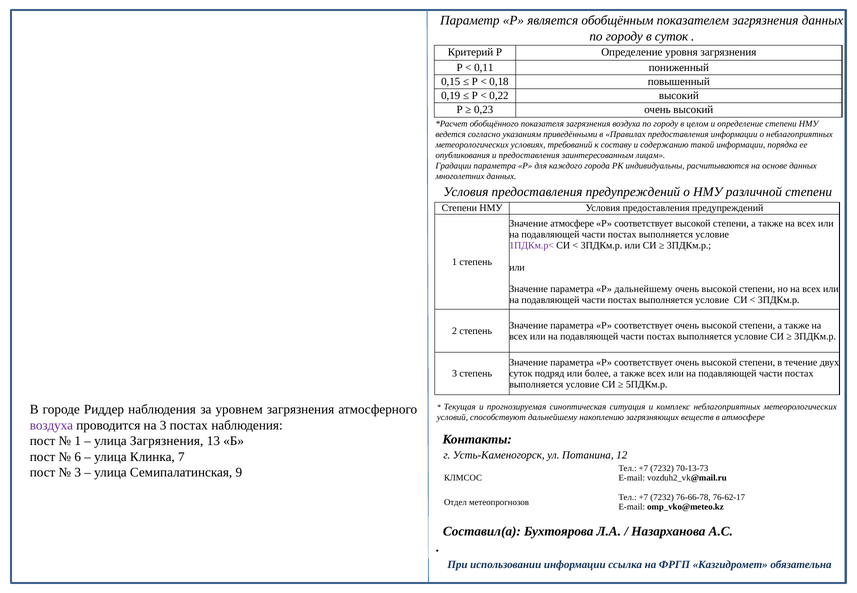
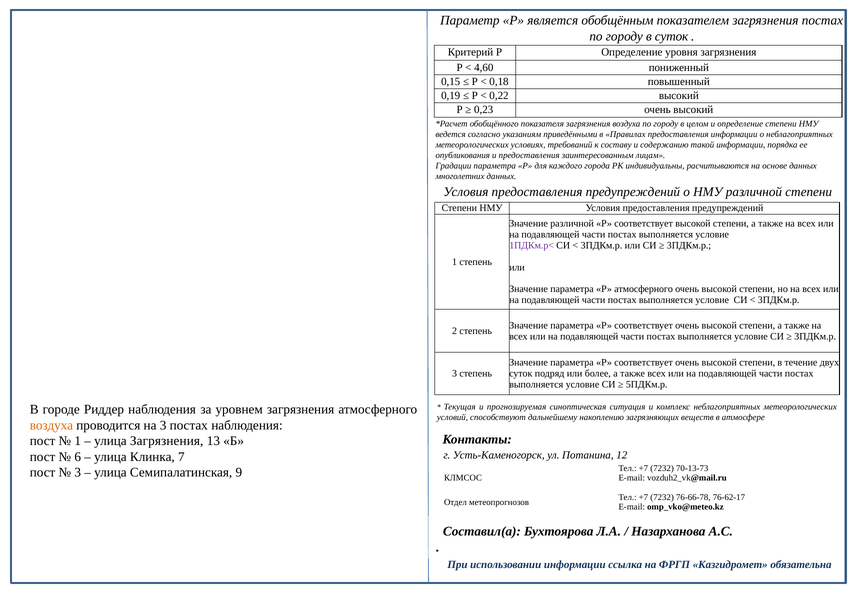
загрязнения данных: данных -> постах (822, 21)
0,11: 0,11 -> 4,60 (484, 67)
Значение атмосфере: атмосфере -> различной (572, 224)
Р дальнейшему: дальнейшему -> атмосферного (644, 289)
воздуха colour: purple -> orange (51, 425)
